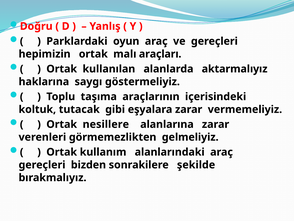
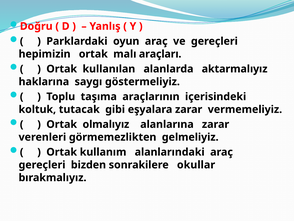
nesillere: nesillere -> olmalıyız (106, 124)
şekilde: şekilde -> okullar (196, 164)
